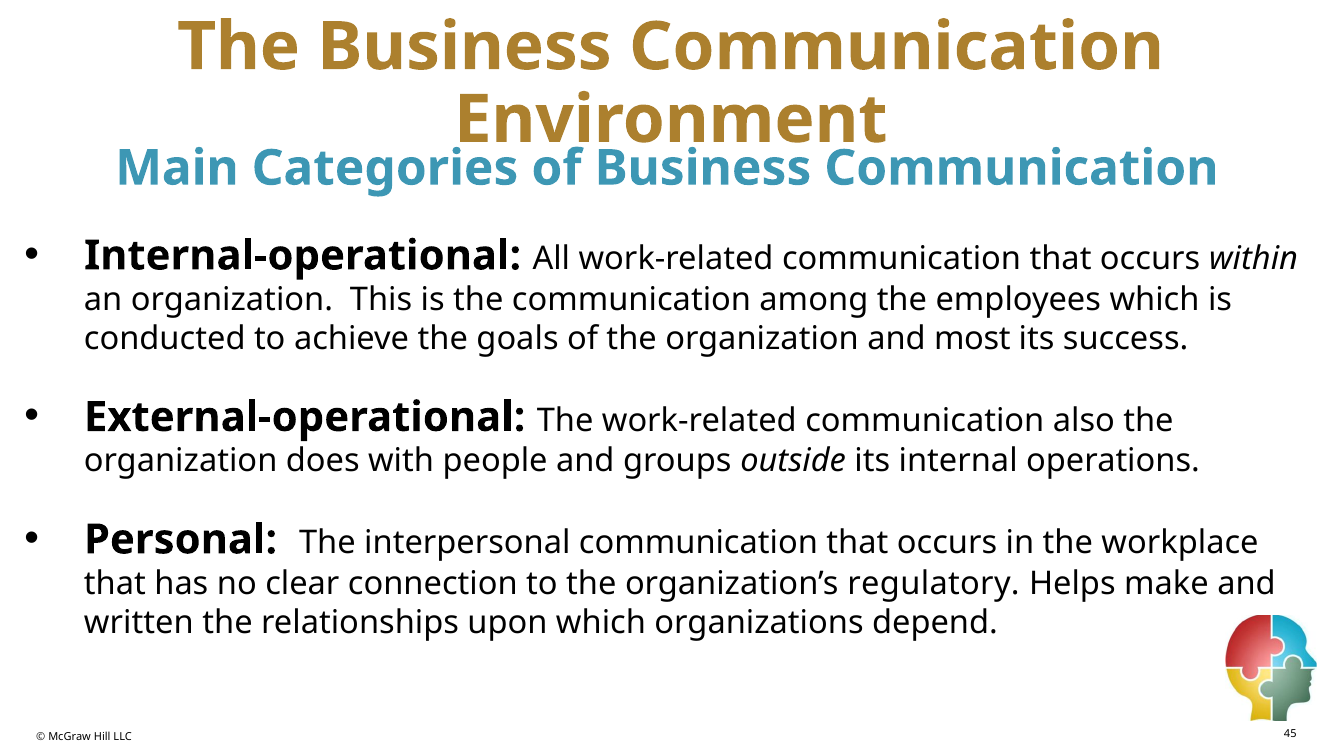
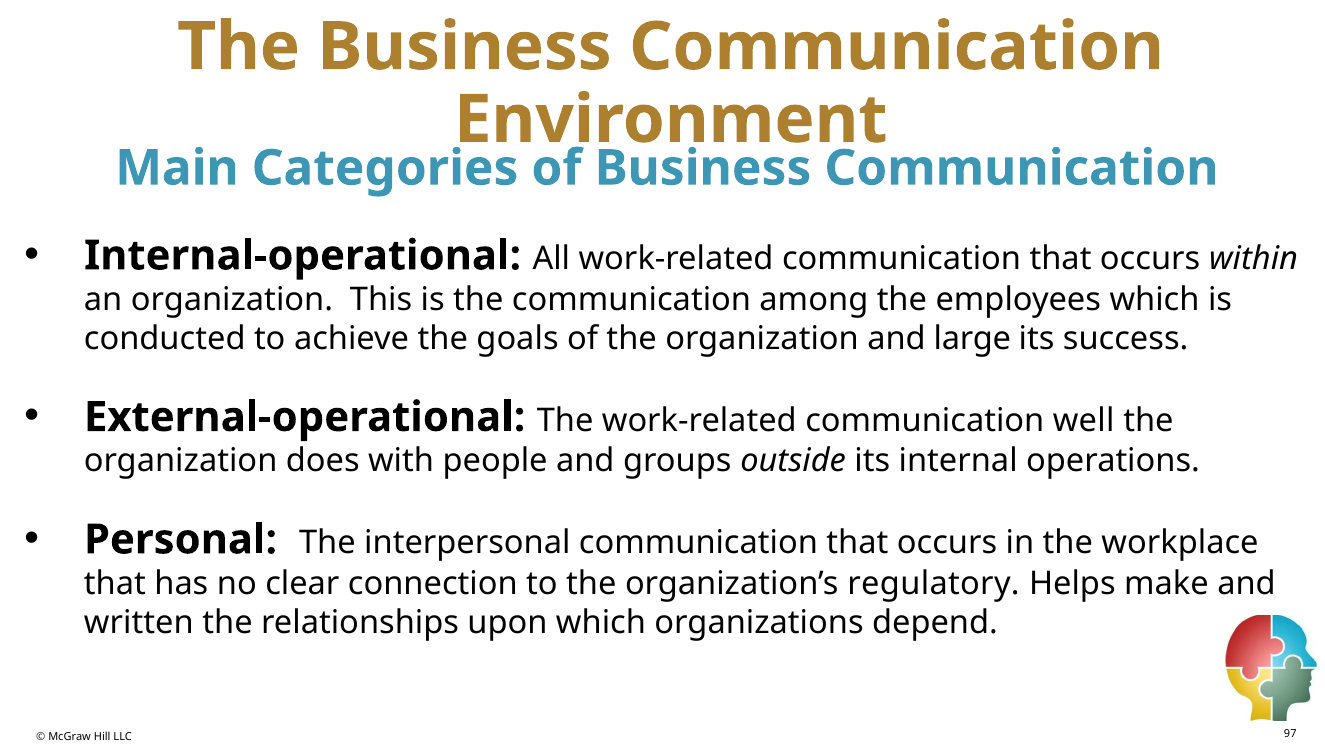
most: most -> large (972, 339)
also: also -> well (1084, 420)
45: 45 -> 97 (1290, 734)
